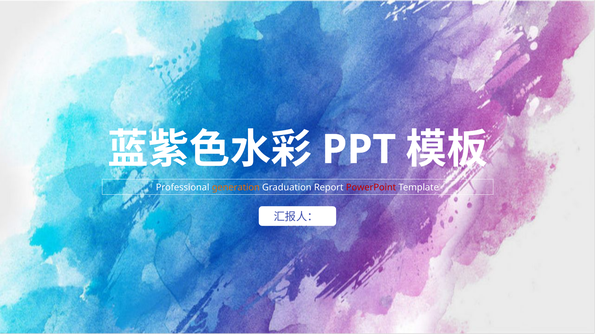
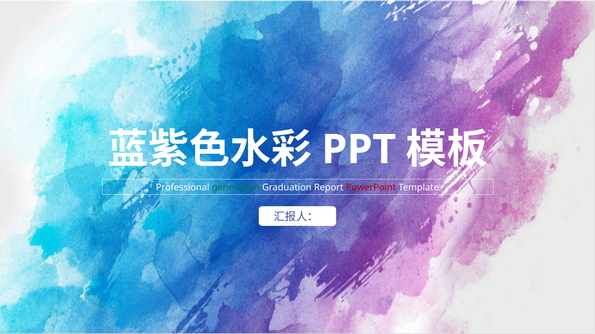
generation colour: orange -> green (236, 188)
